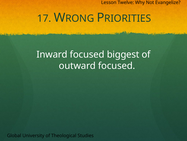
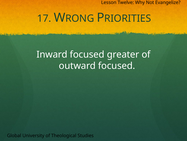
biggest: biggest -> greater (123, 54)
